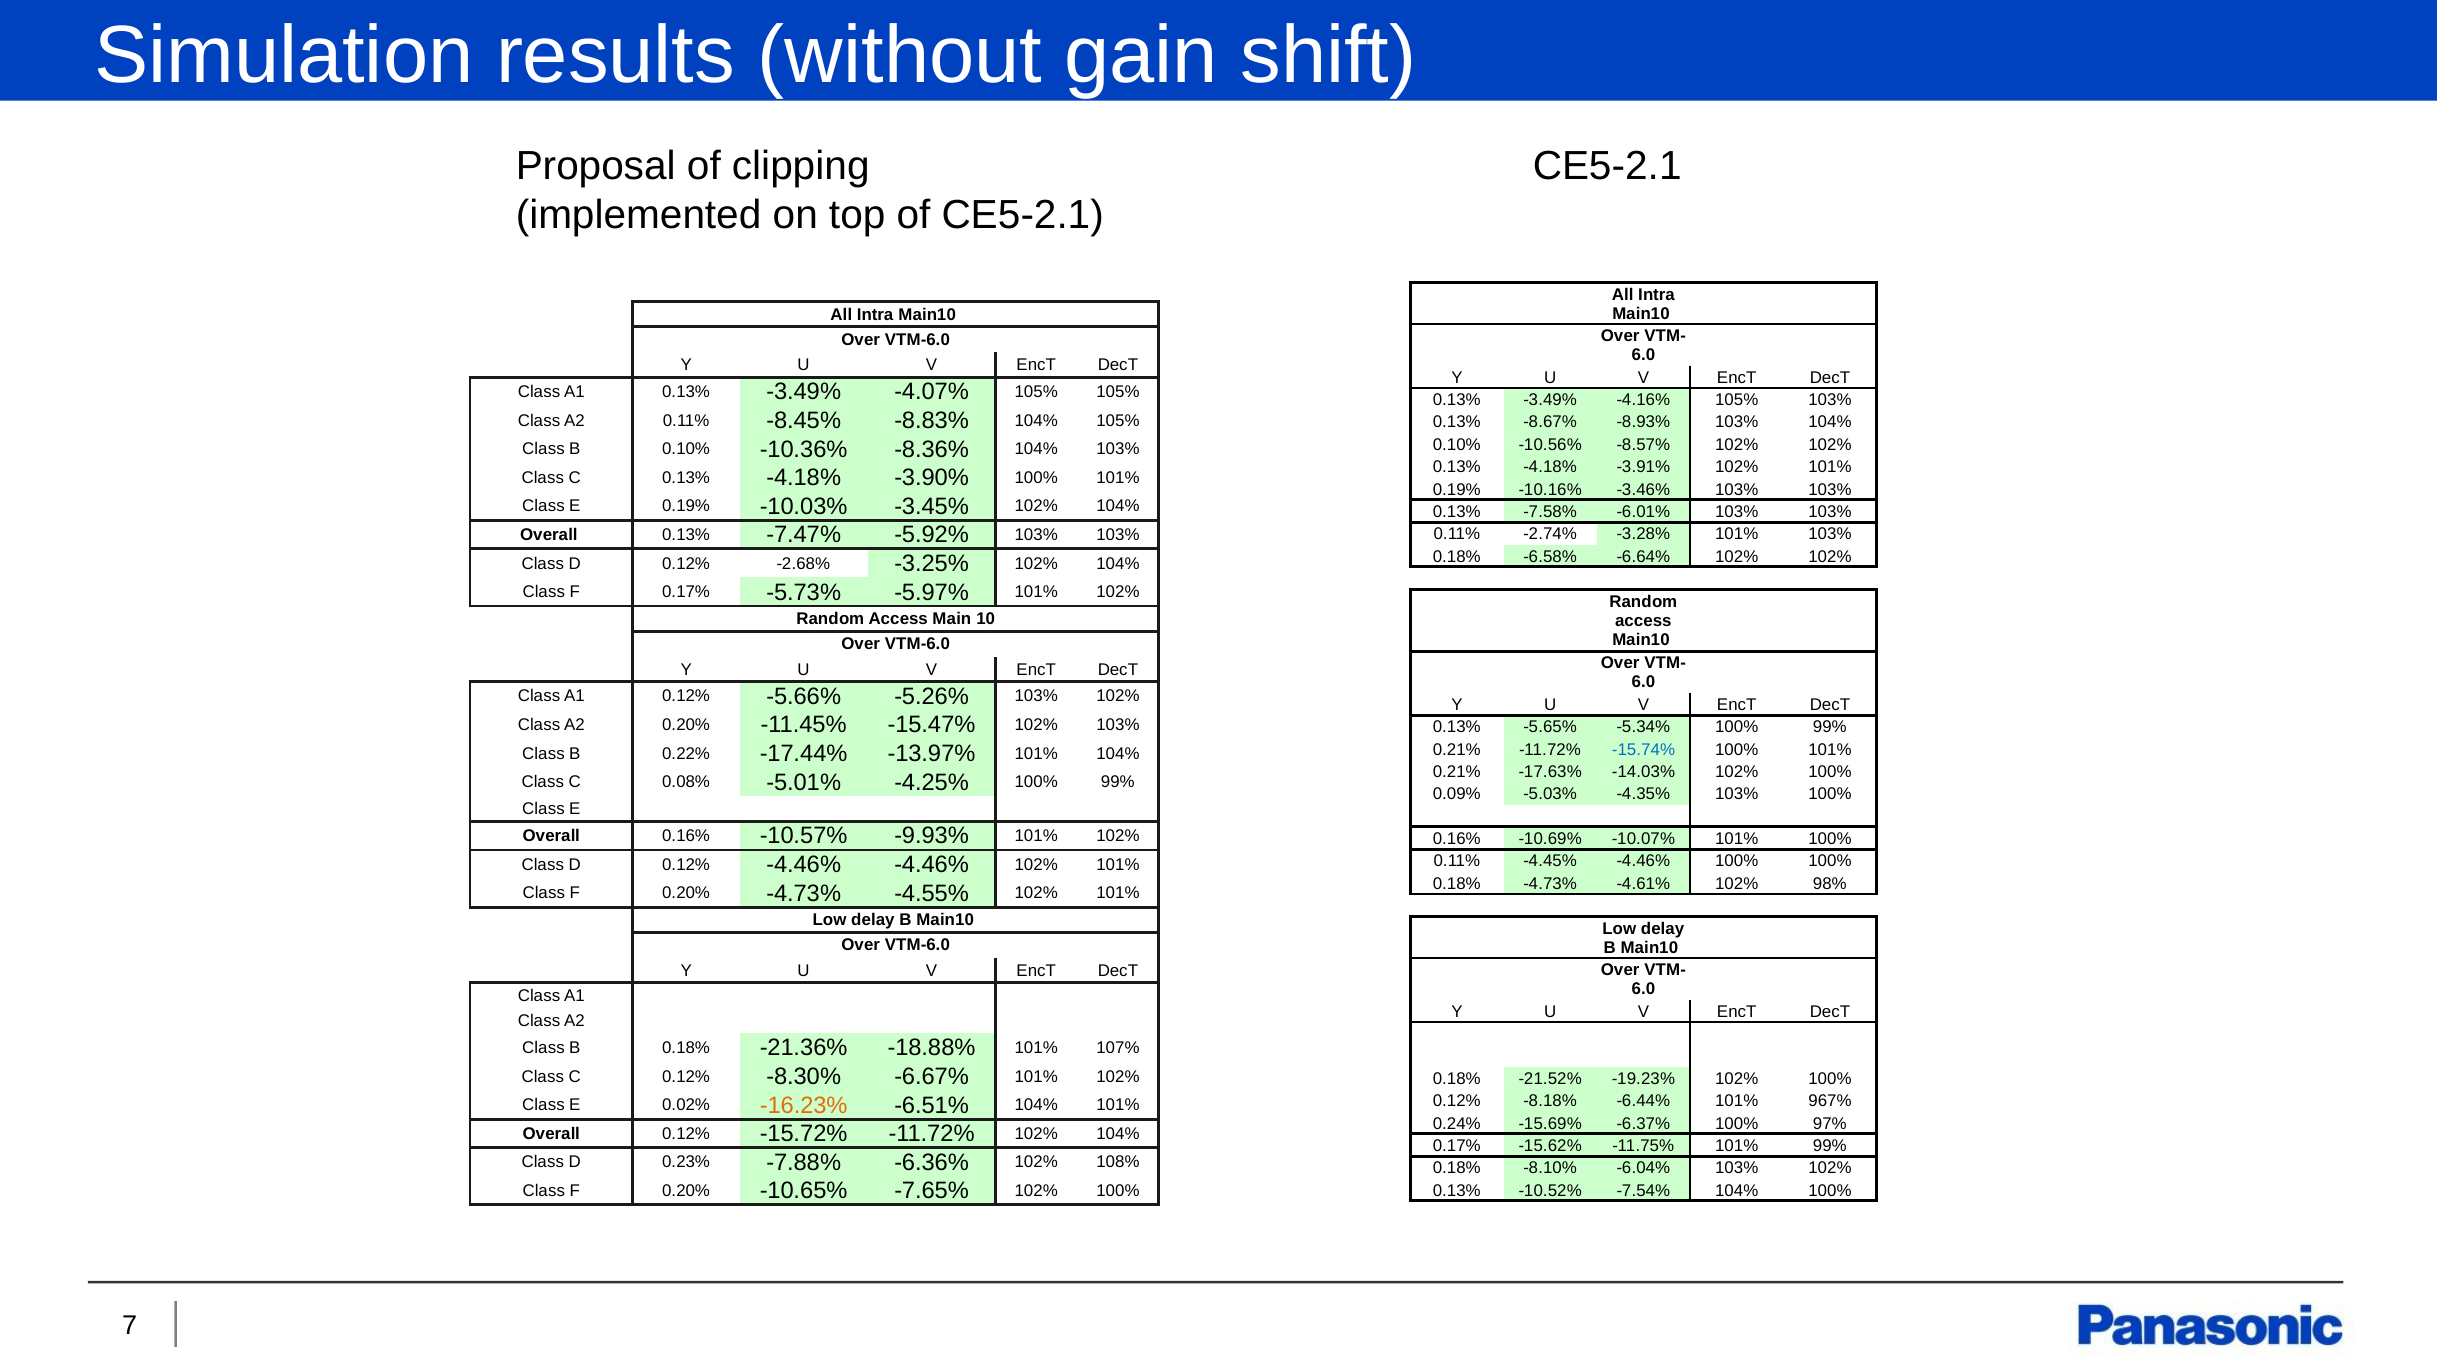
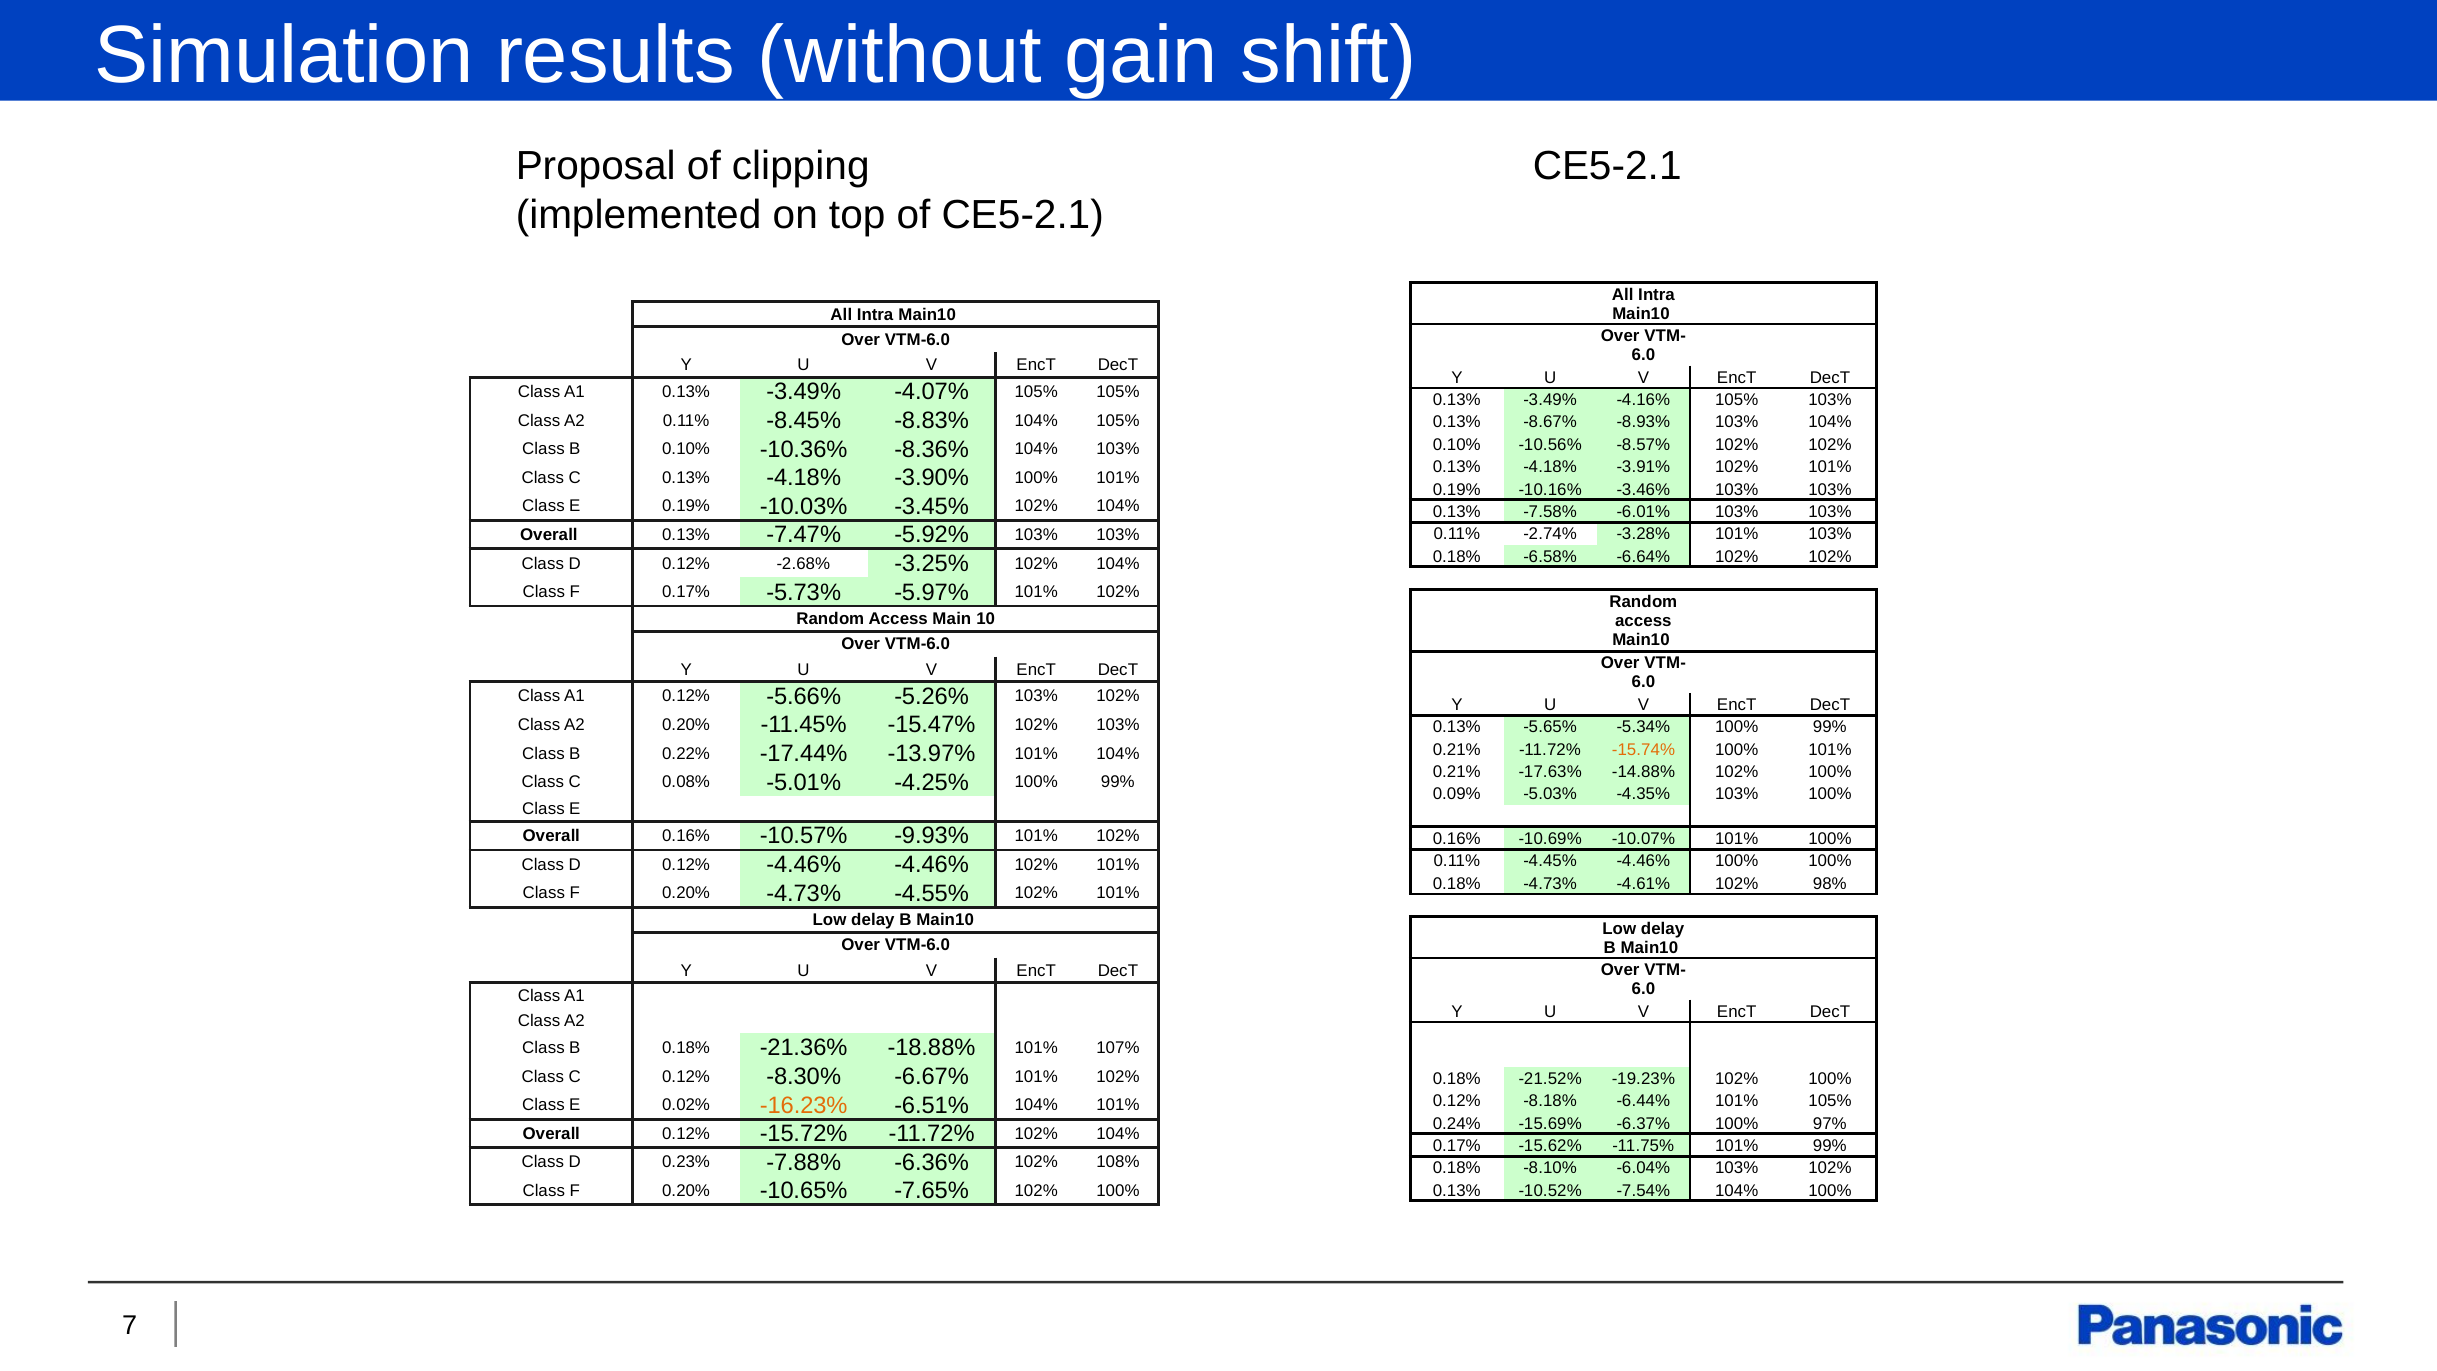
-15.74% colour: blue -> orange (1643, 749)
-14.03%: -14.03% -> -14.88% (1643, 772)
101% 967%: 967% -> 105% (1830, 1101)
